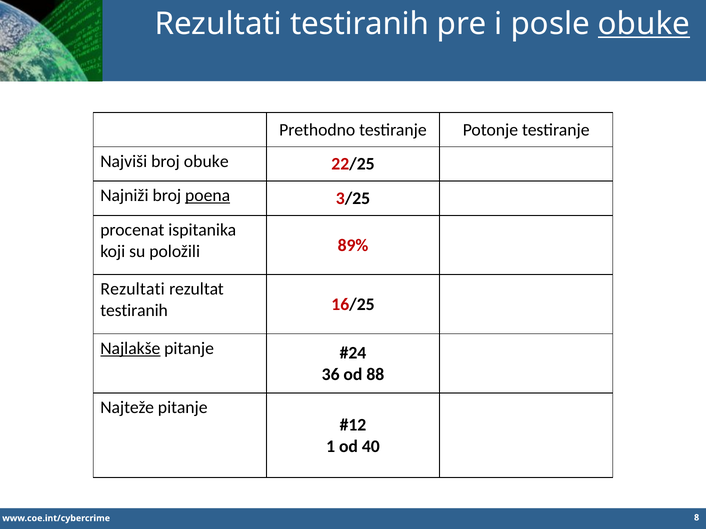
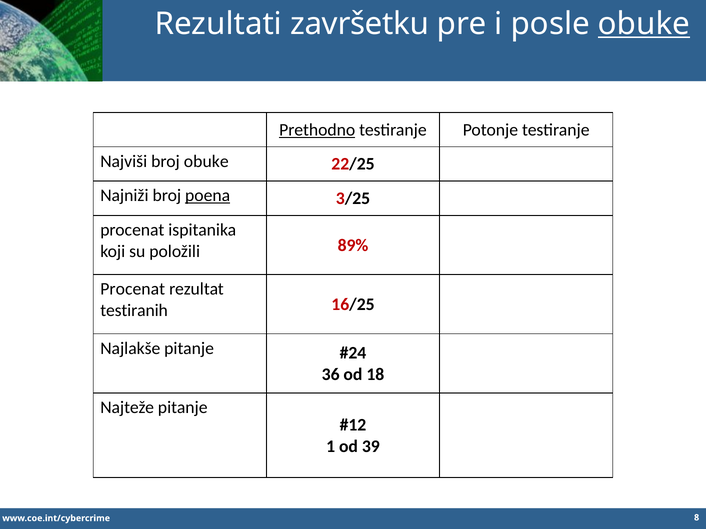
Rezultati testiranih: testiranih -> završetku (360, 24)
Prethodno underline: none -> present (317, 130)
Rezultati: Rezultati -> Procenat (133, 289)
Najlakše underline: present -> none (130, 349)
88: 88 -> 18 (375, 375)
40: 40 -> 39 (371, 447)
